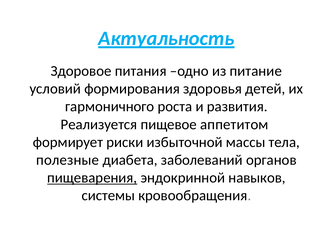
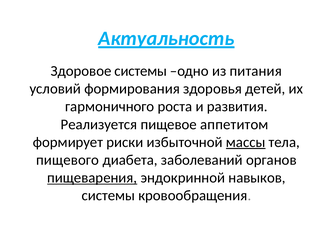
Здоровое питания: питания -> системы (141, 71)
питание: питание -> питания (256, 71)
массы underline: none -> present (246, 142)
полезные: полезные -> пищевого (68, 160)
